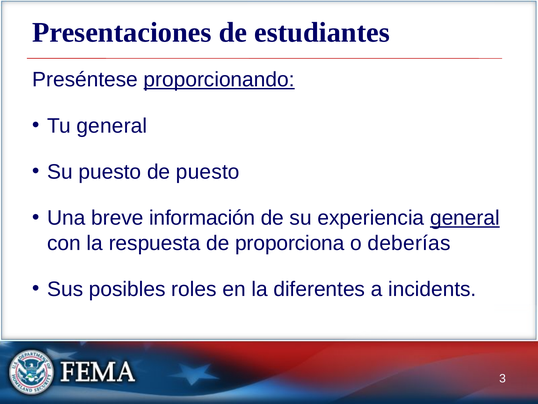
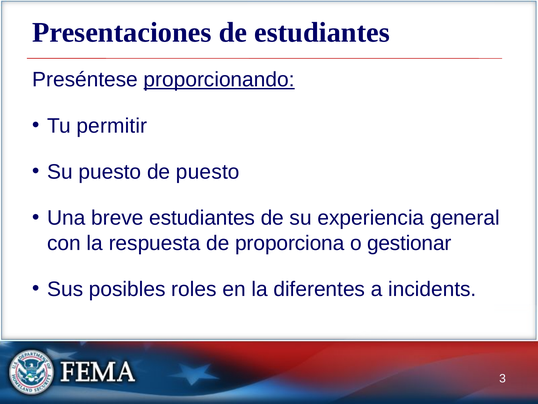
Tu general: general -> permitir (112, 126)
breve información: información -> estudiantes (202, 218)
general underline: present -> none (465, 218)
deberías: deberías -> gestionar (409, 243)
